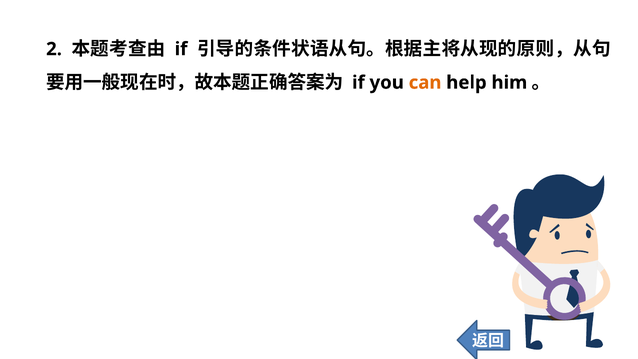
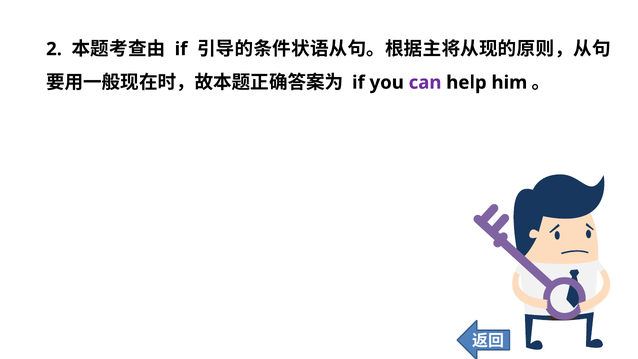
can colour: orange -> purple (425, 83)
